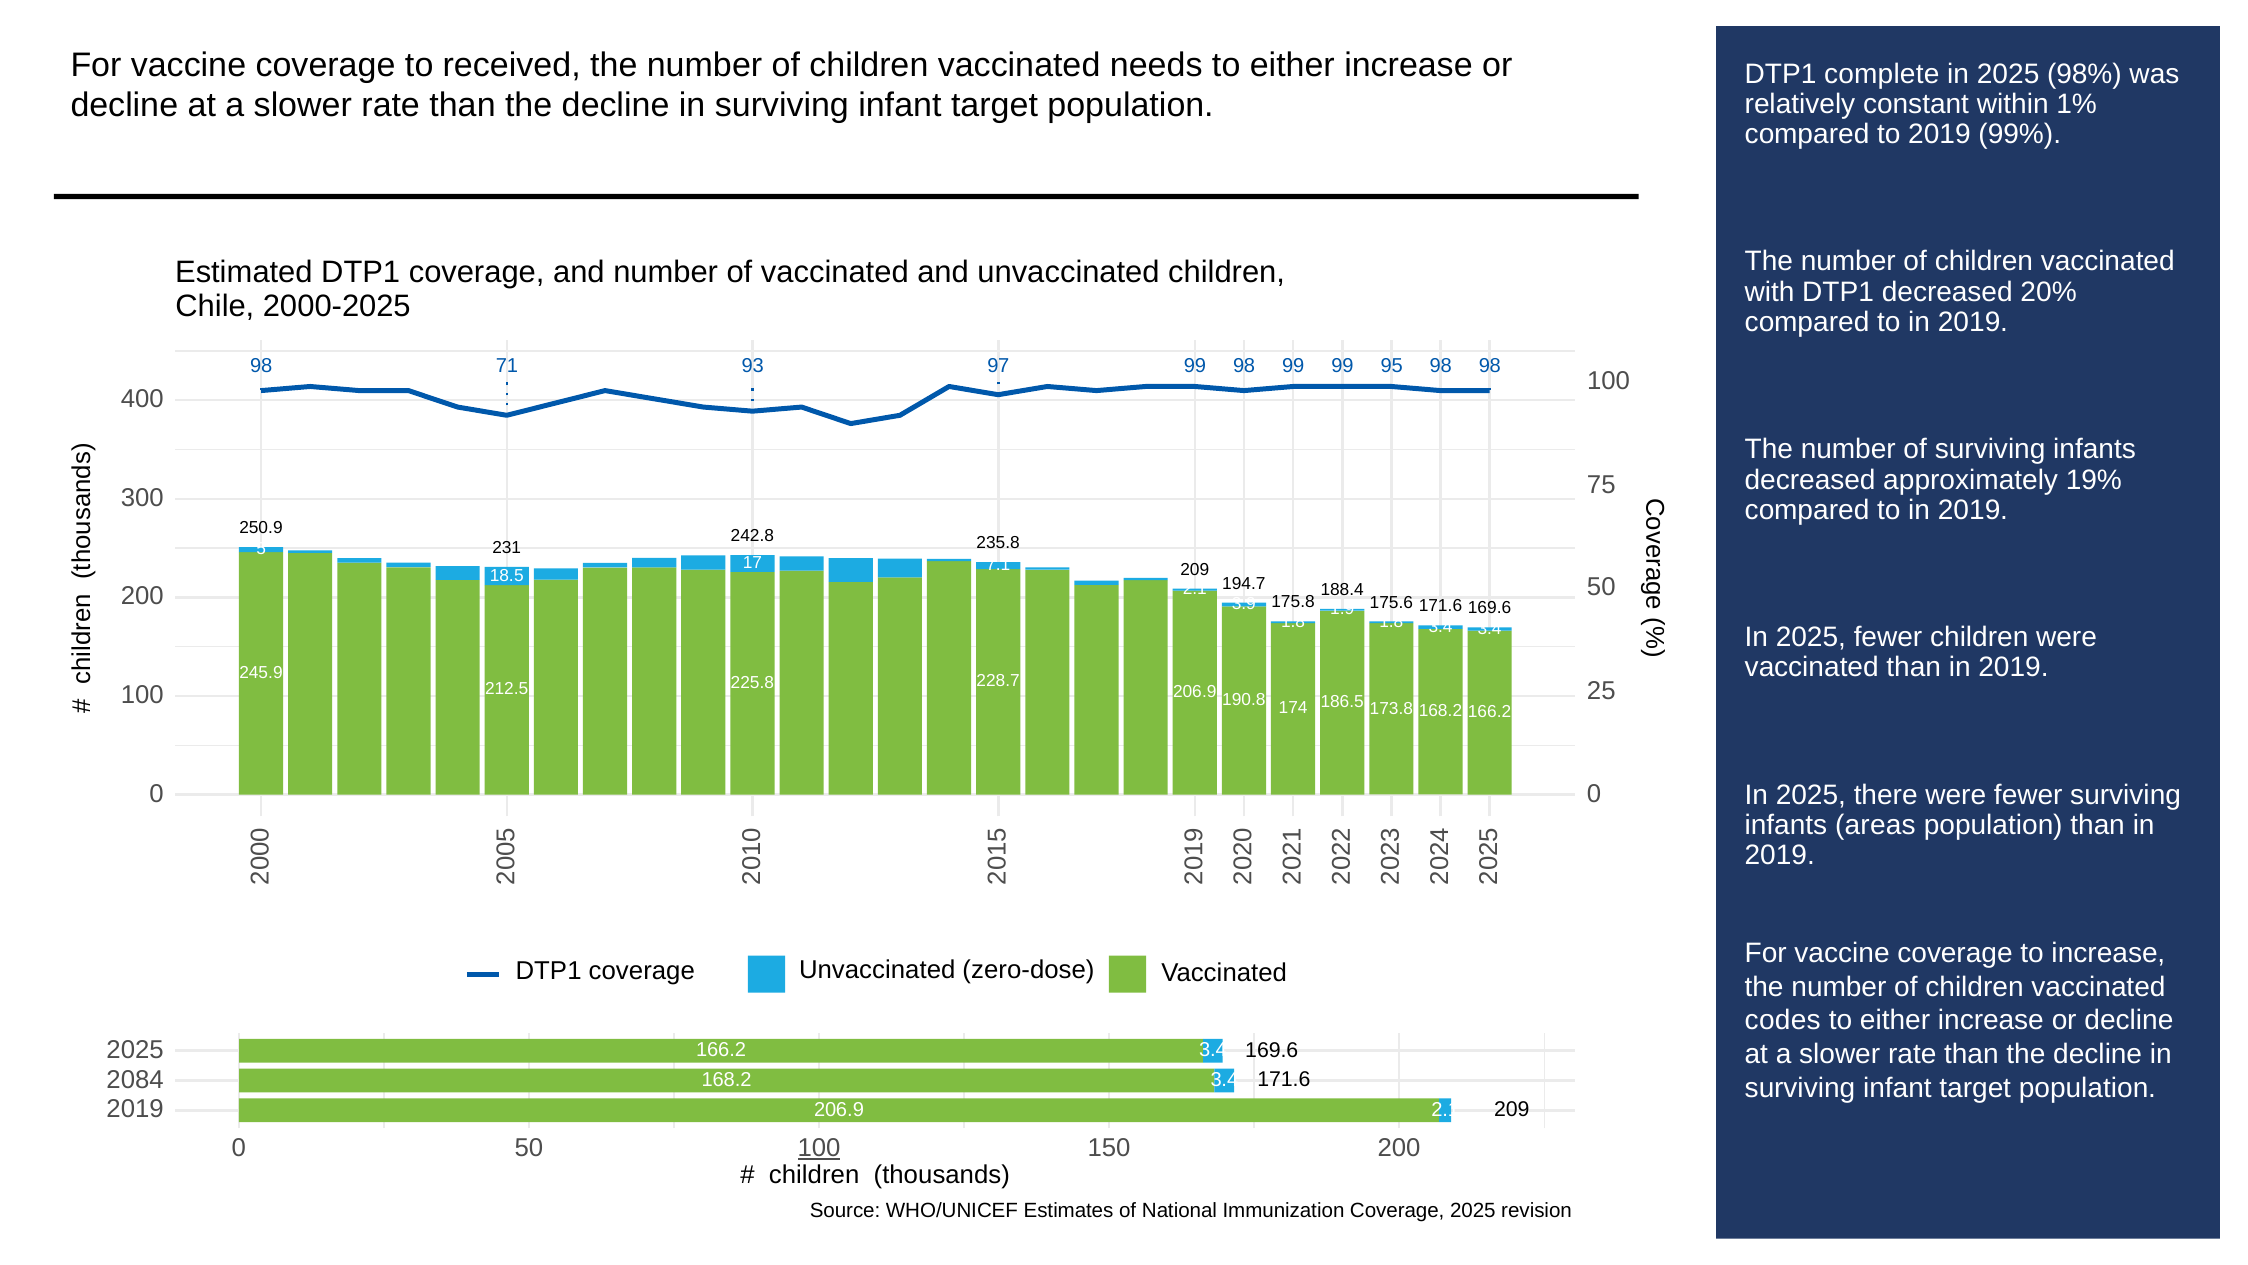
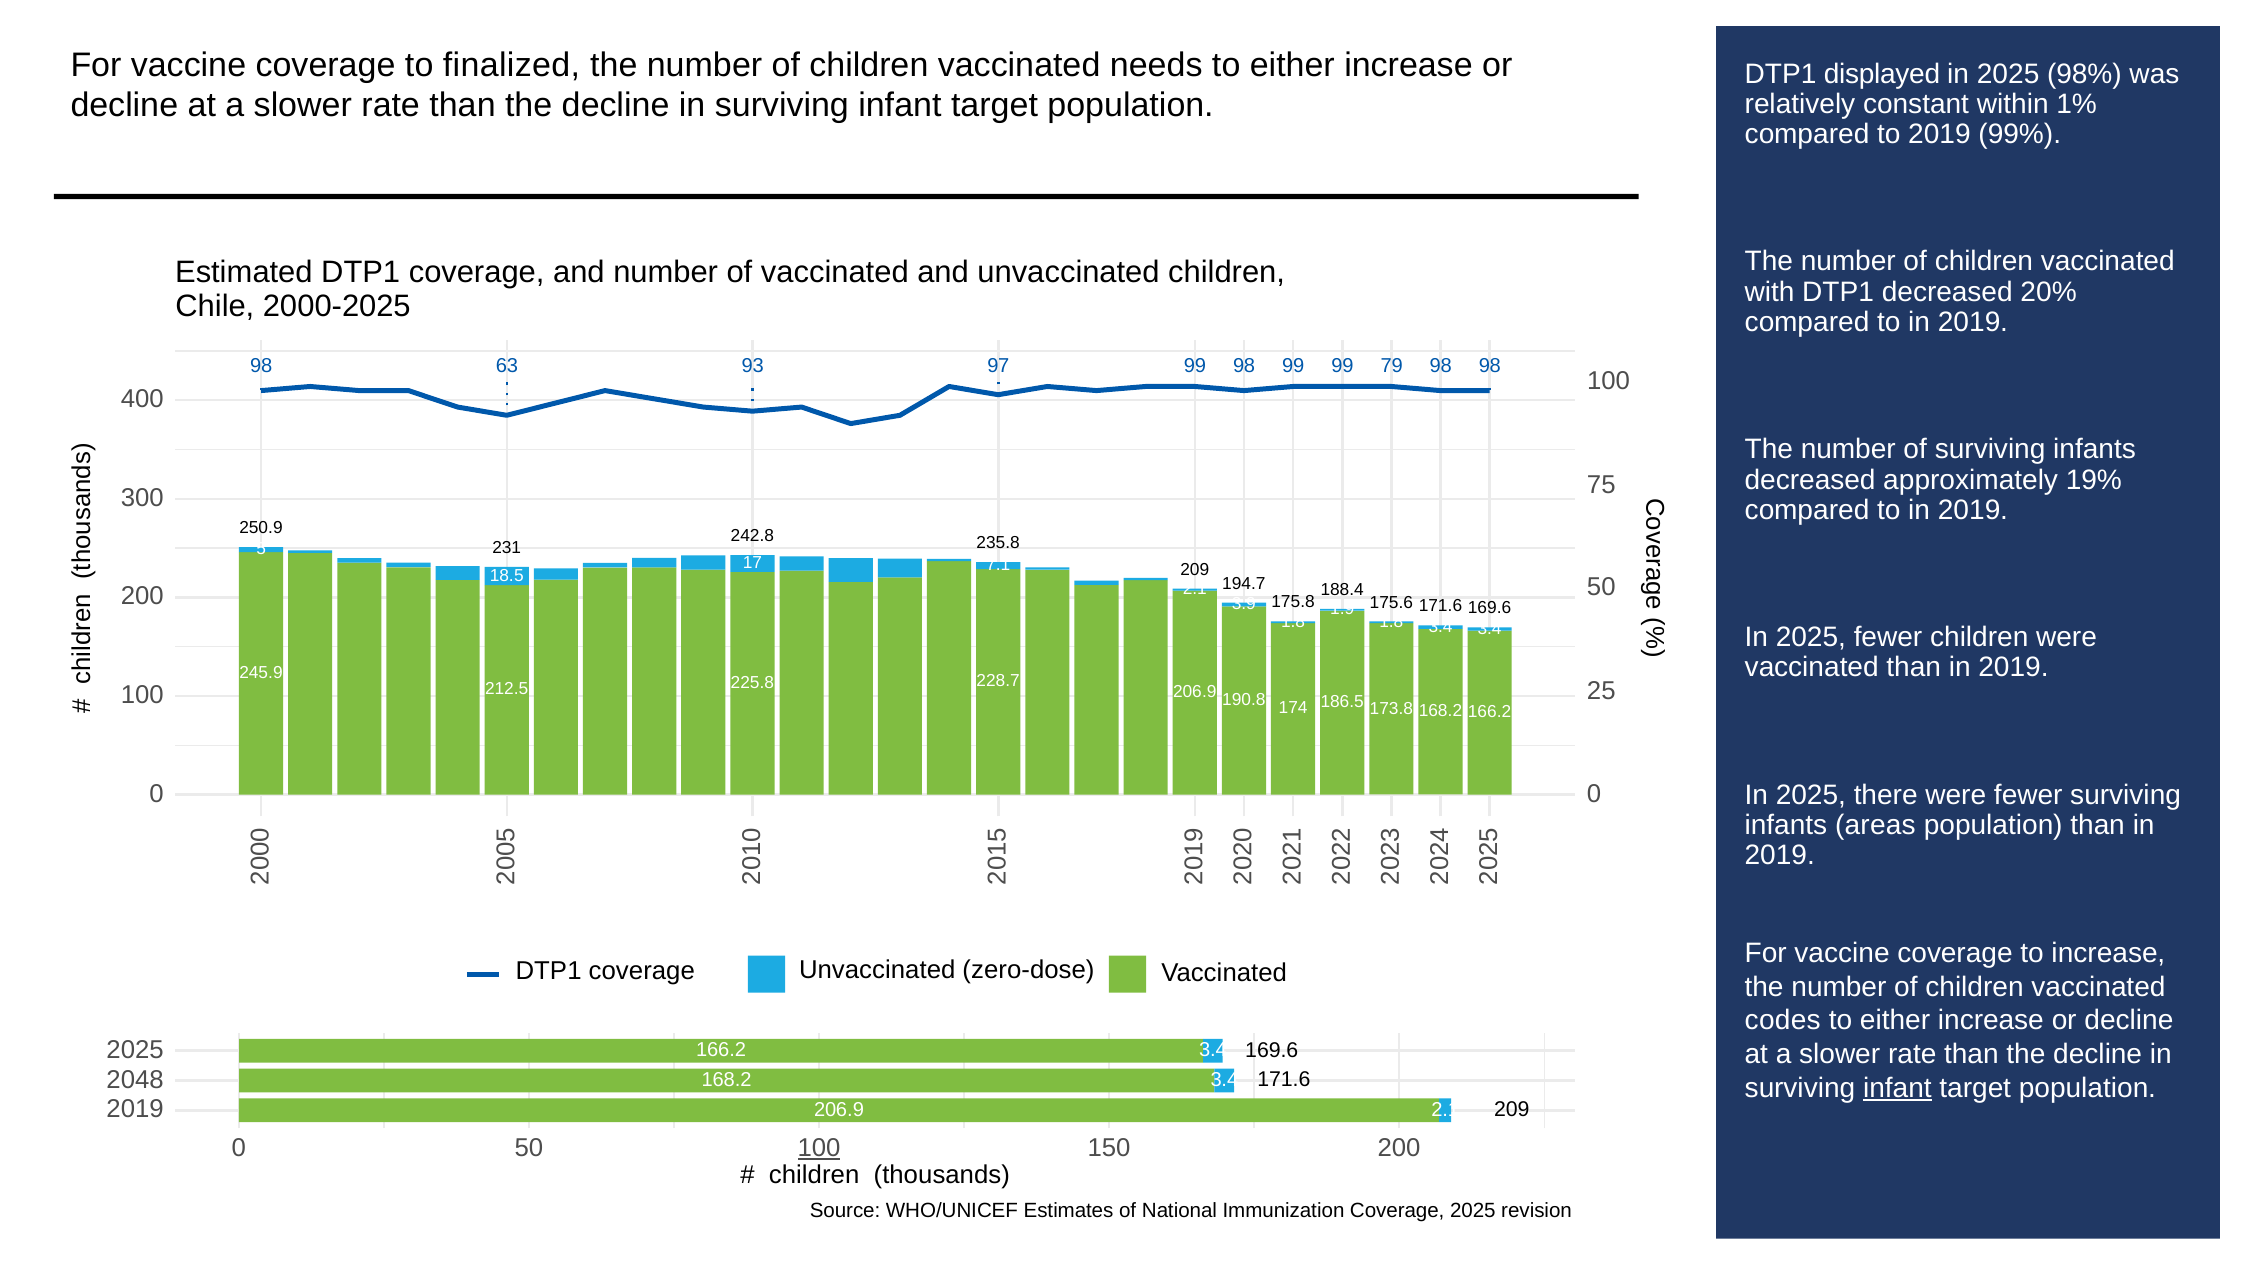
received: received -> finalized (512, 65)
complete: complete -> displayed (1882, 74)
71: 71 -> 63 (507, 366)
95: 95 -> 79 (1392, 366)
2084: 2084 -> 2048 (135, 1079)
infant underline: none -> present (1897, 1088)
